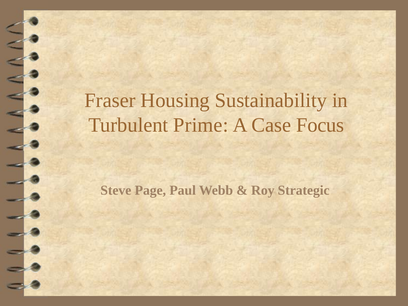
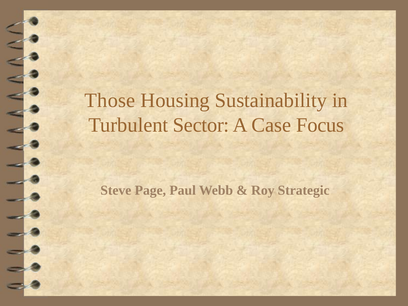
Fraser: Fraser -> Those (110, 101)
Prime: Prime -> Sector (201, 125)
